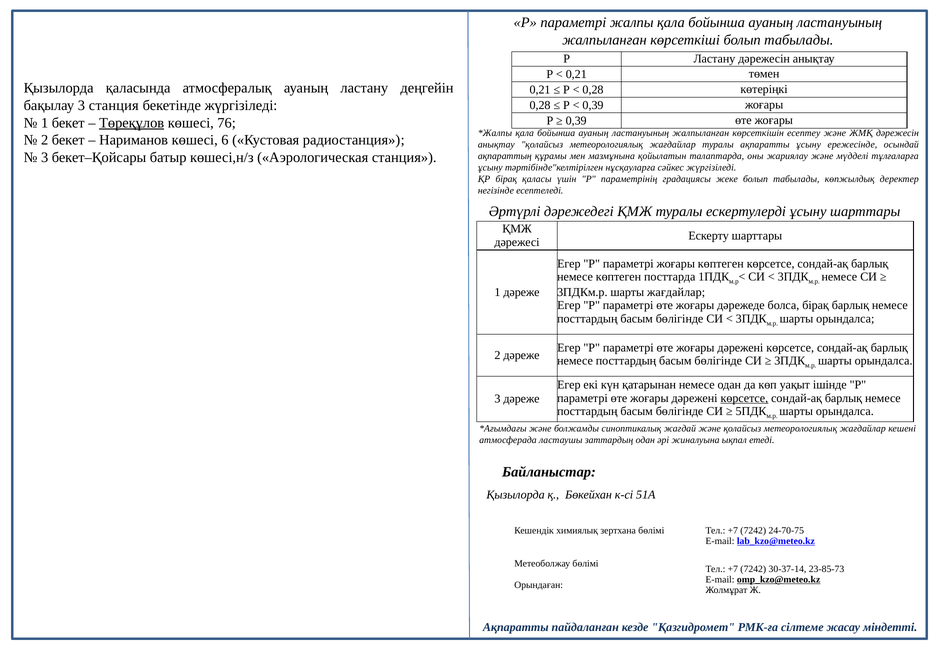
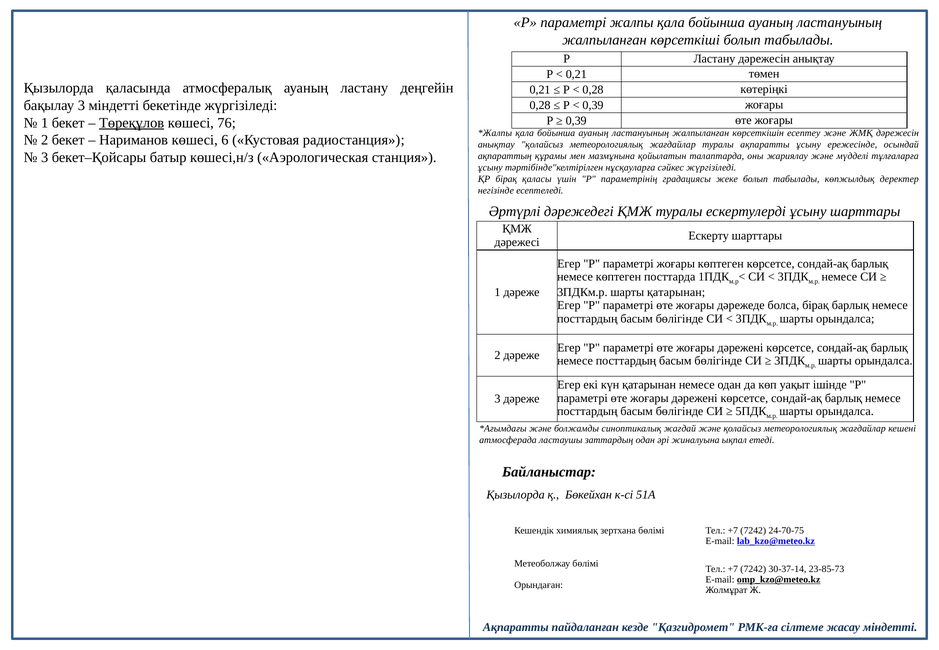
3 станция: станция -> міндетті (114, 106)
шарты жағдайлар: жағдайлар -> қатарынан (676, 292)
көрсетсе underline: present -> none (744, 398)
